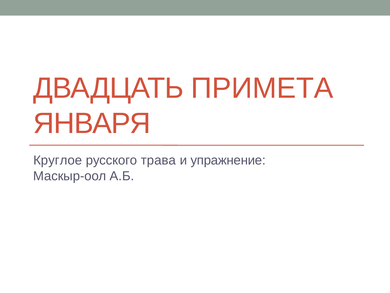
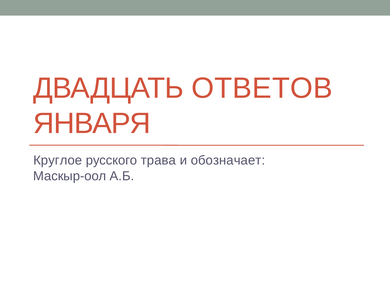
ПРИМЕТА: ПРИМЕТА -> ОТВЕТОВ (262, 88)
упражнение: упражнение -> обозначает (228, 160)
